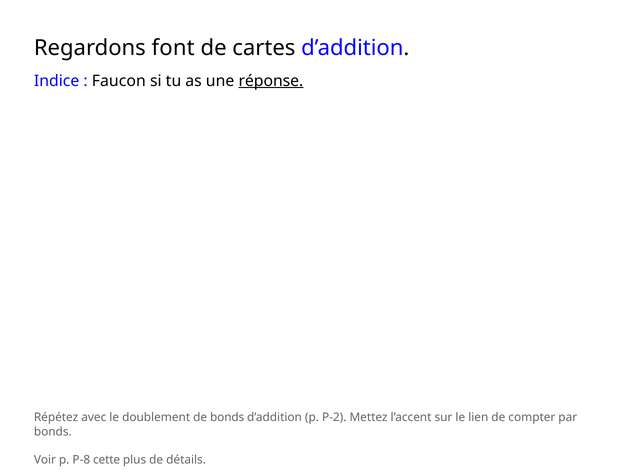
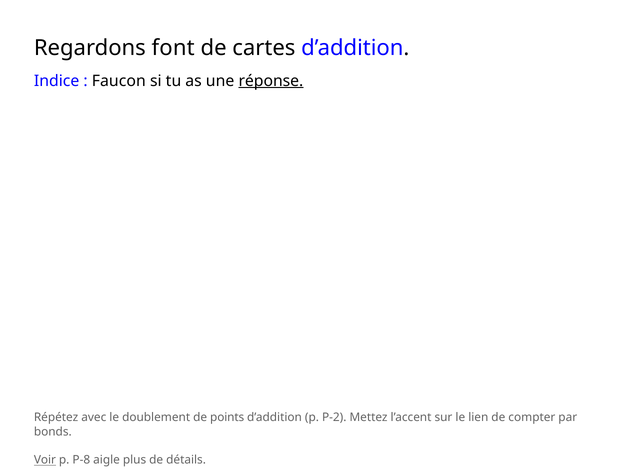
de bonds: bonds -> points (227, 418)
Voir underline: none -> present (45, 460)
cette: cette -> aigle (107, 460)
